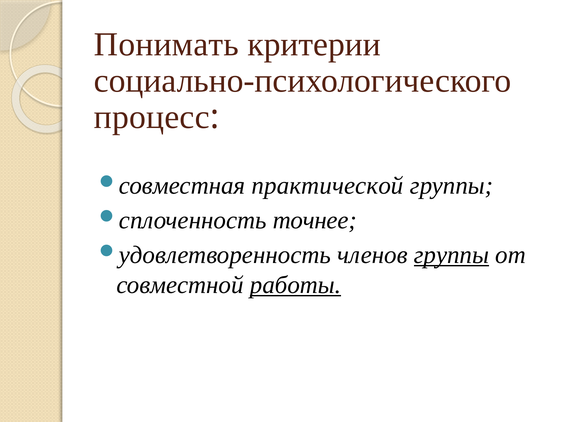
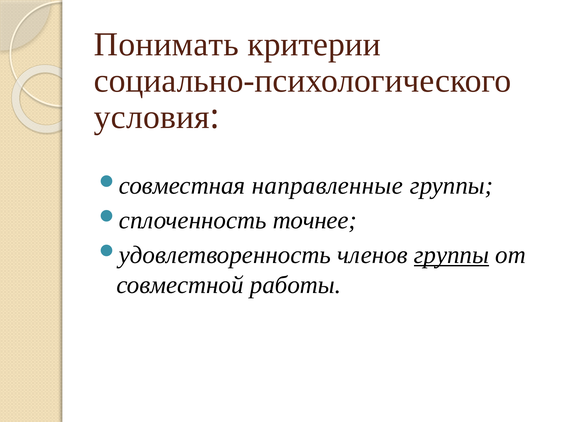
процесс: процесс -> условия (152, 117)
практической: практической -> направленные (327, 186)
работы underline: present -> none (295, 285)
